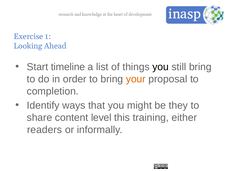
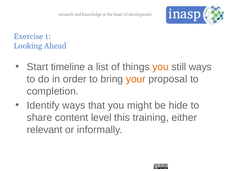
you colour: black -> orange (161, 67)
still bring: bring -> ways (200, 67)
they: they -> hide (178, 105)
readers: readers -> relevant (45, 130)
